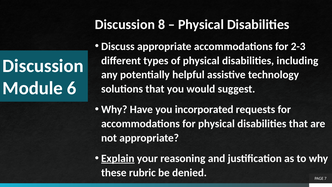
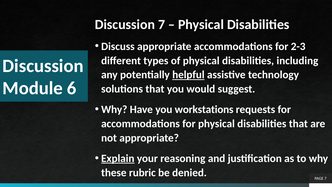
Discussion 8: 8 -> 7 (162, 24)
helpful underline: none -> present (188, 75)
incorporated: incorporated -> workstations (204, 109)
